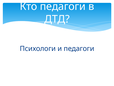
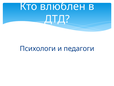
Кто педагоги: педагоги -> влюблен (63, 6)
